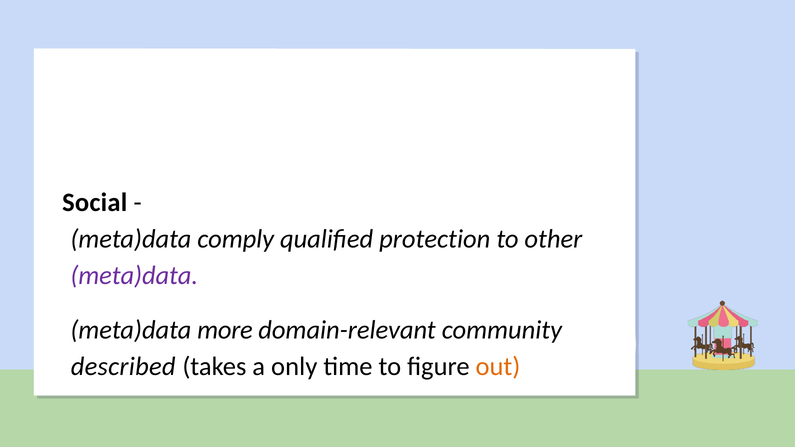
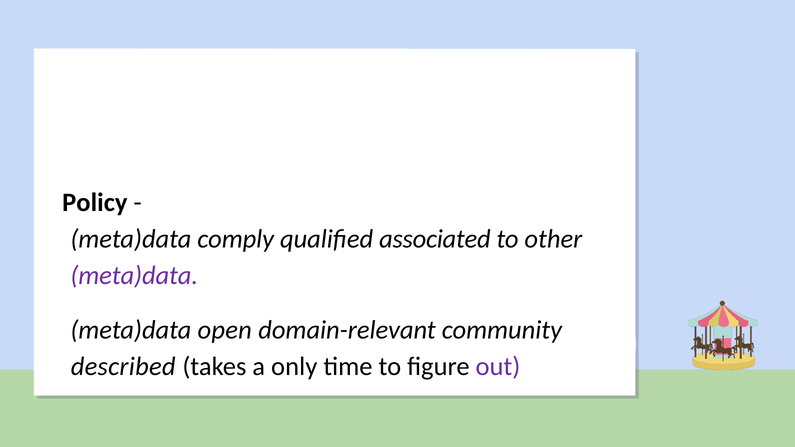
Social: Social -> Policy (95, 203)
protection: protection -> associated (435, 239)
more: more -> open (225, 330)
out colour: orange -> purple (498, 366)
